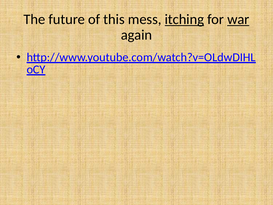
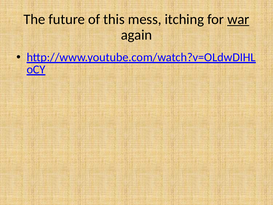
itching underline: present -> none (184, 19)
